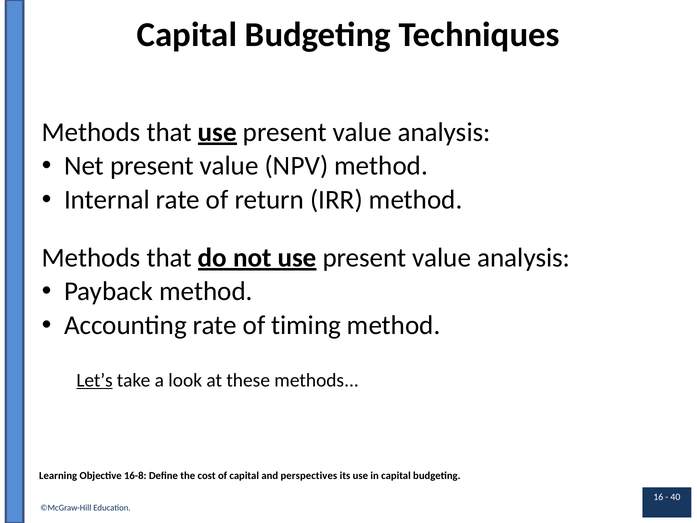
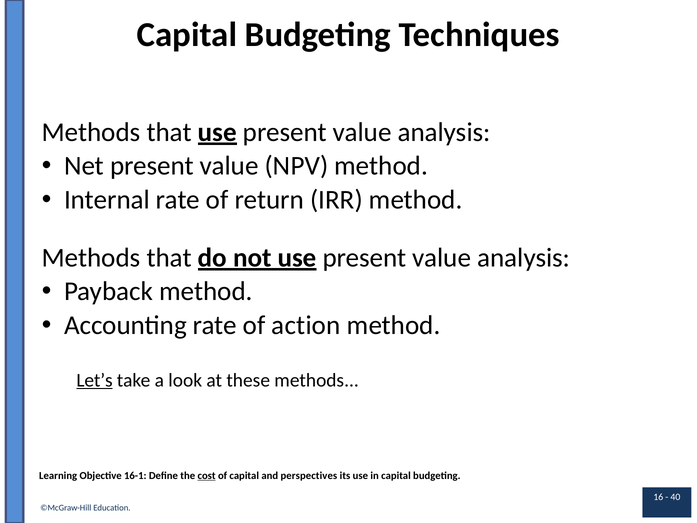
timing: timing -> action (306, 325)
16-8: 16-8 -> 16-1 (135, 475)
cost underline: none -> present (207, 475)
